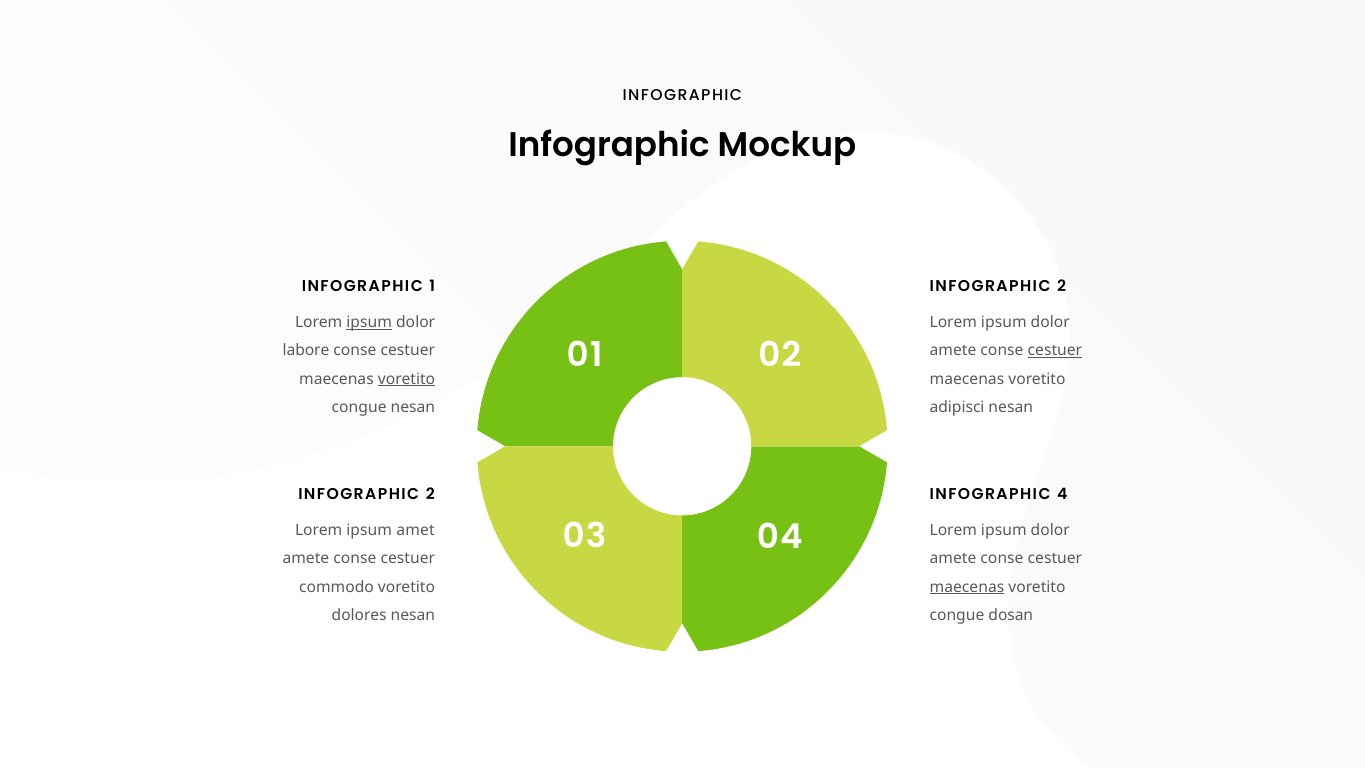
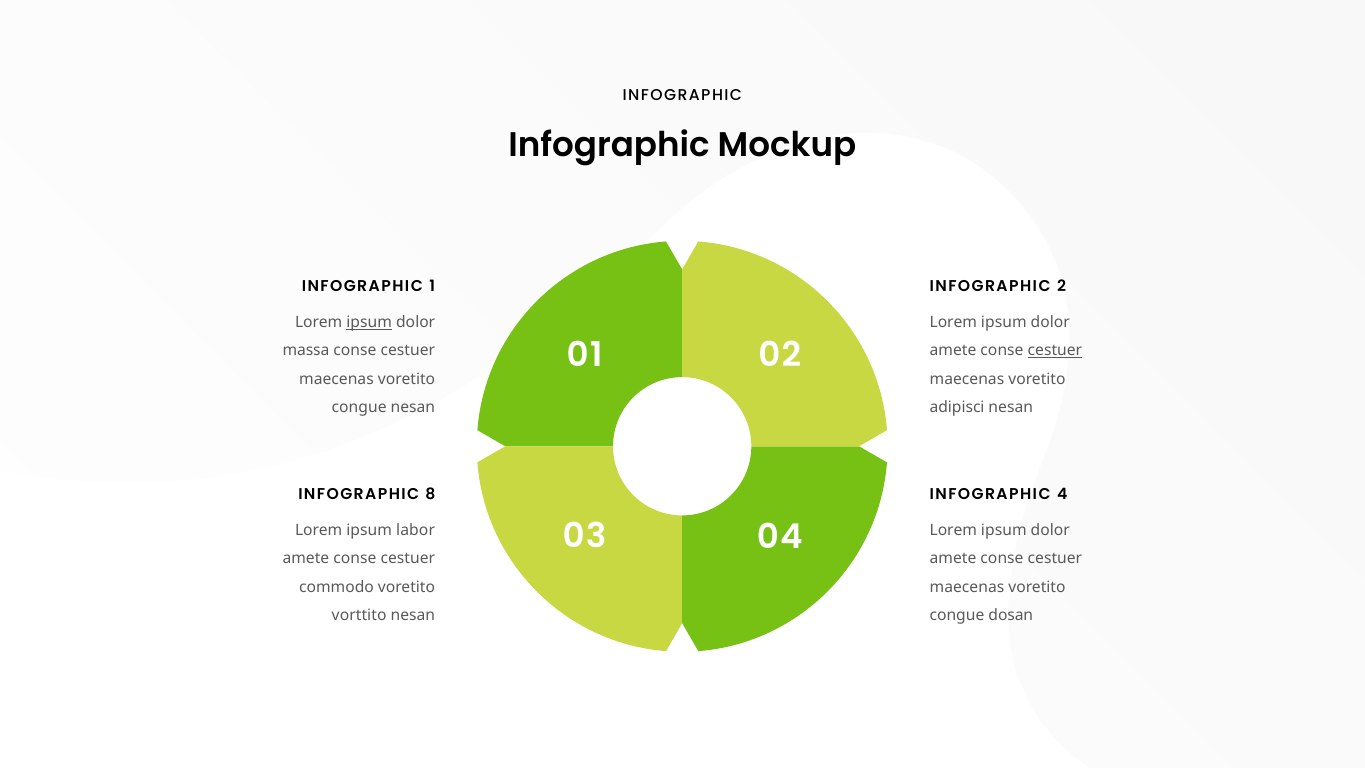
labore: labore -> massa (306, 351)
voretito underline: present -> none (407, 379)
2: 2 -> 8 (430, 494)
amet: amet -> labor (416, 530)
maecenas underline: present -> none (967, 587)
dolores: dolores -> vorttito (359, 615)
